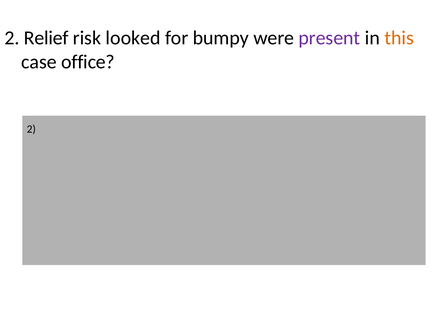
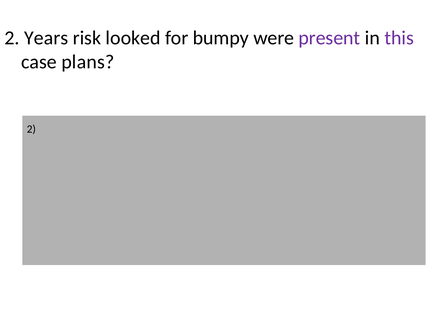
Relief: Relief -> Years (46, 38)
this colour: orange -> purple (399, 38)
office: office -> plans (88, 62)
